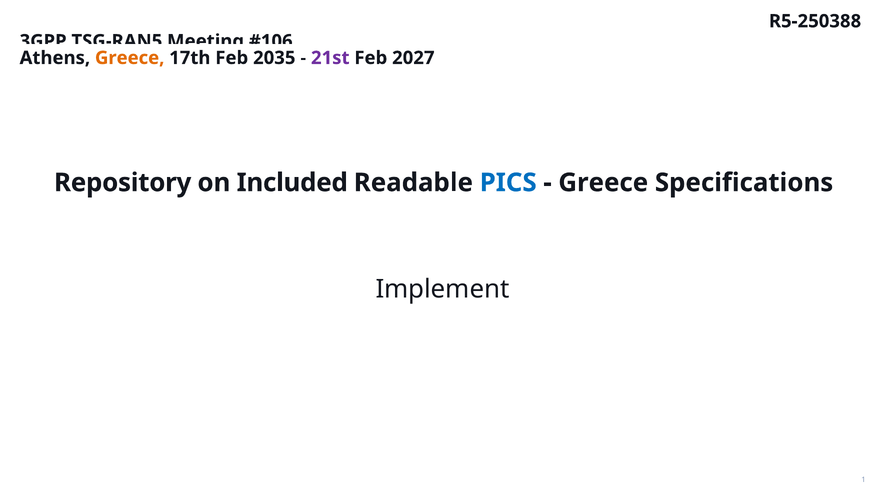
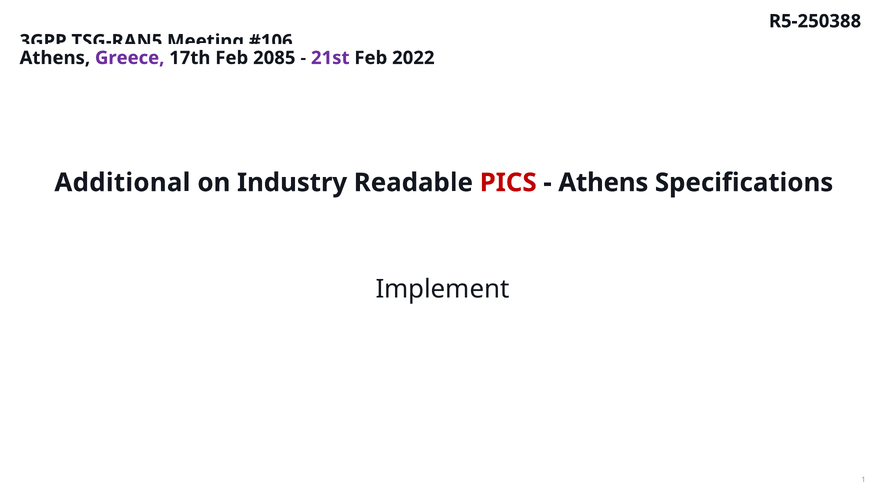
Greece colour: orange -> purple (130, 58)
2035: 2035 -> 2085 (274, 58)
2027: 2027 -> 2022 (413, 58)
Repository: Repository -> Additional (122, 182)
Included: Included -> Industry (292, 182)
PICS colour: blue -> red (508, 182)
Greece: Greece -> Athens (603, 182)
